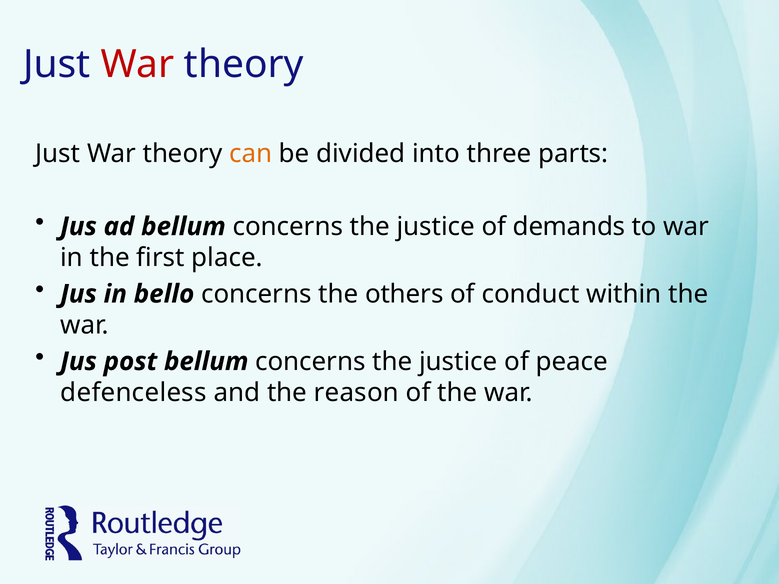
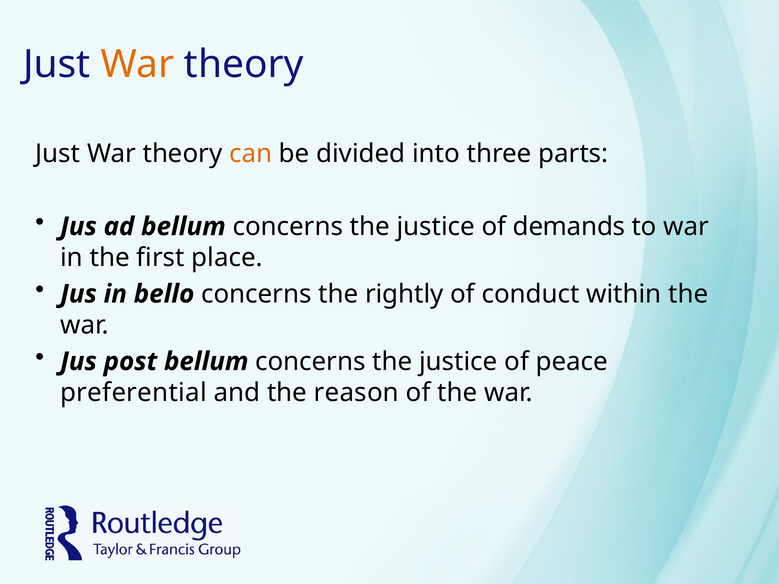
War colour: red -> orange (137, 64)
others: others -> rightly (404, 294)
defenceless: defenceless -> preferential (134, 393)
